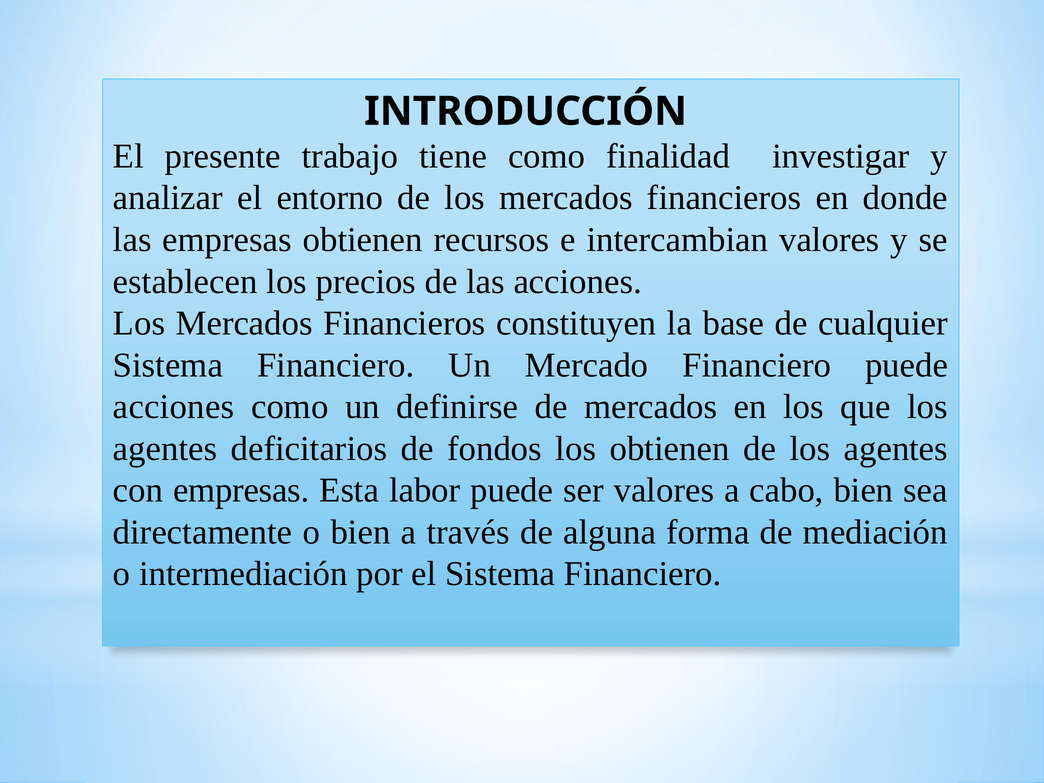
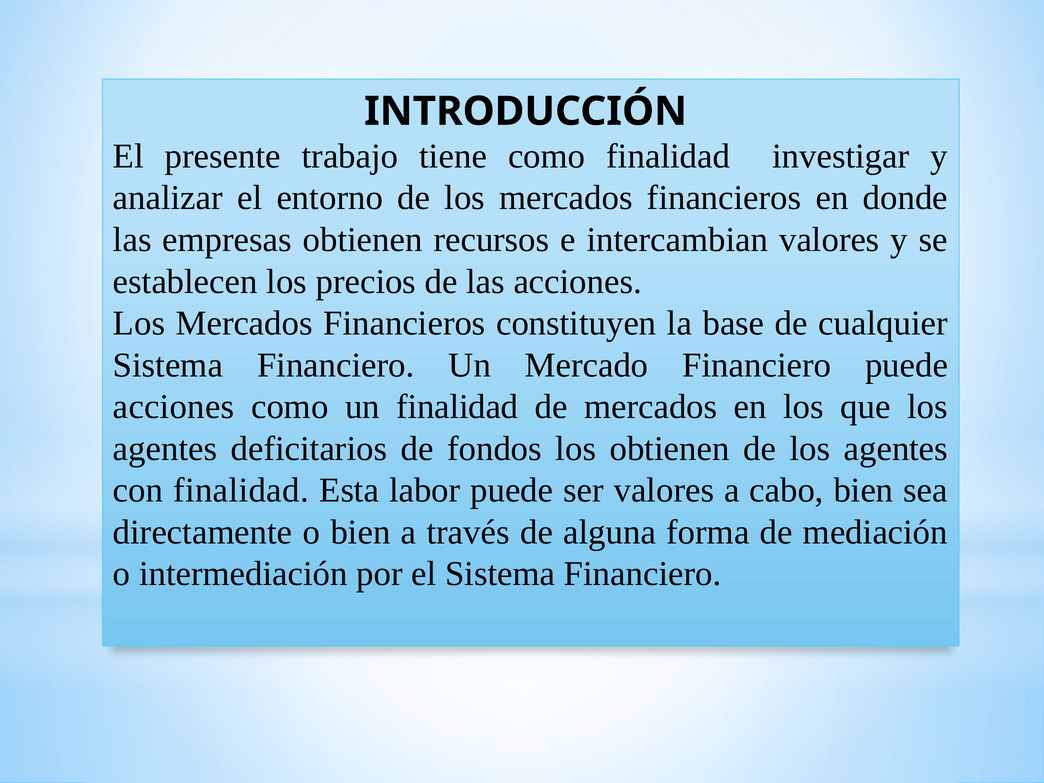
un definirse: definirse -> finalidad (457, 407)
con empresas: empresas -> finalidad (241, 490)
